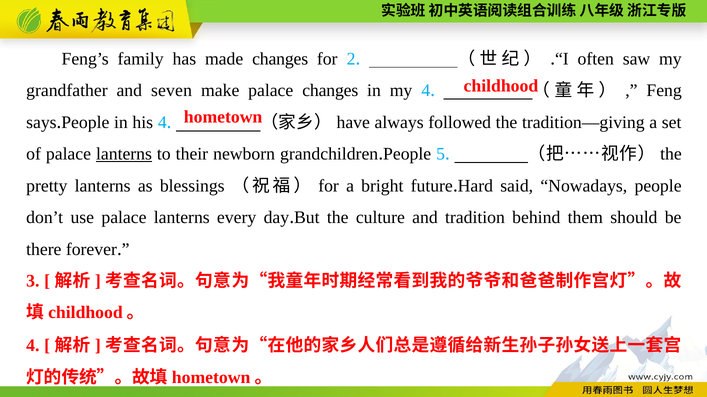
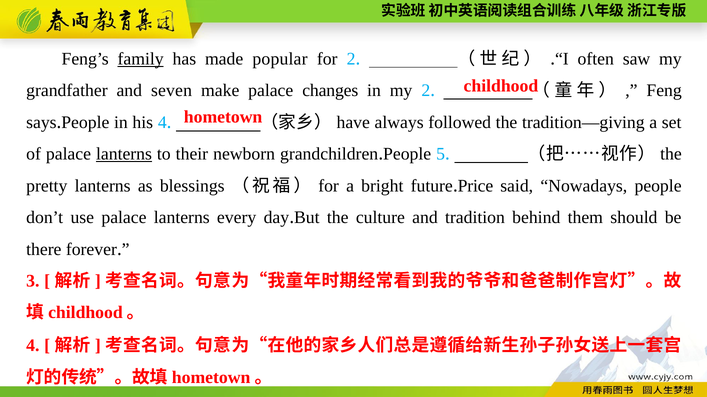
family underline: none -> present (141, 59)
made changes: changes -> popular (280, 59)
my 4: 4 -> 2 (426, 91)
Hard: Hard -> Price (475, 186)
